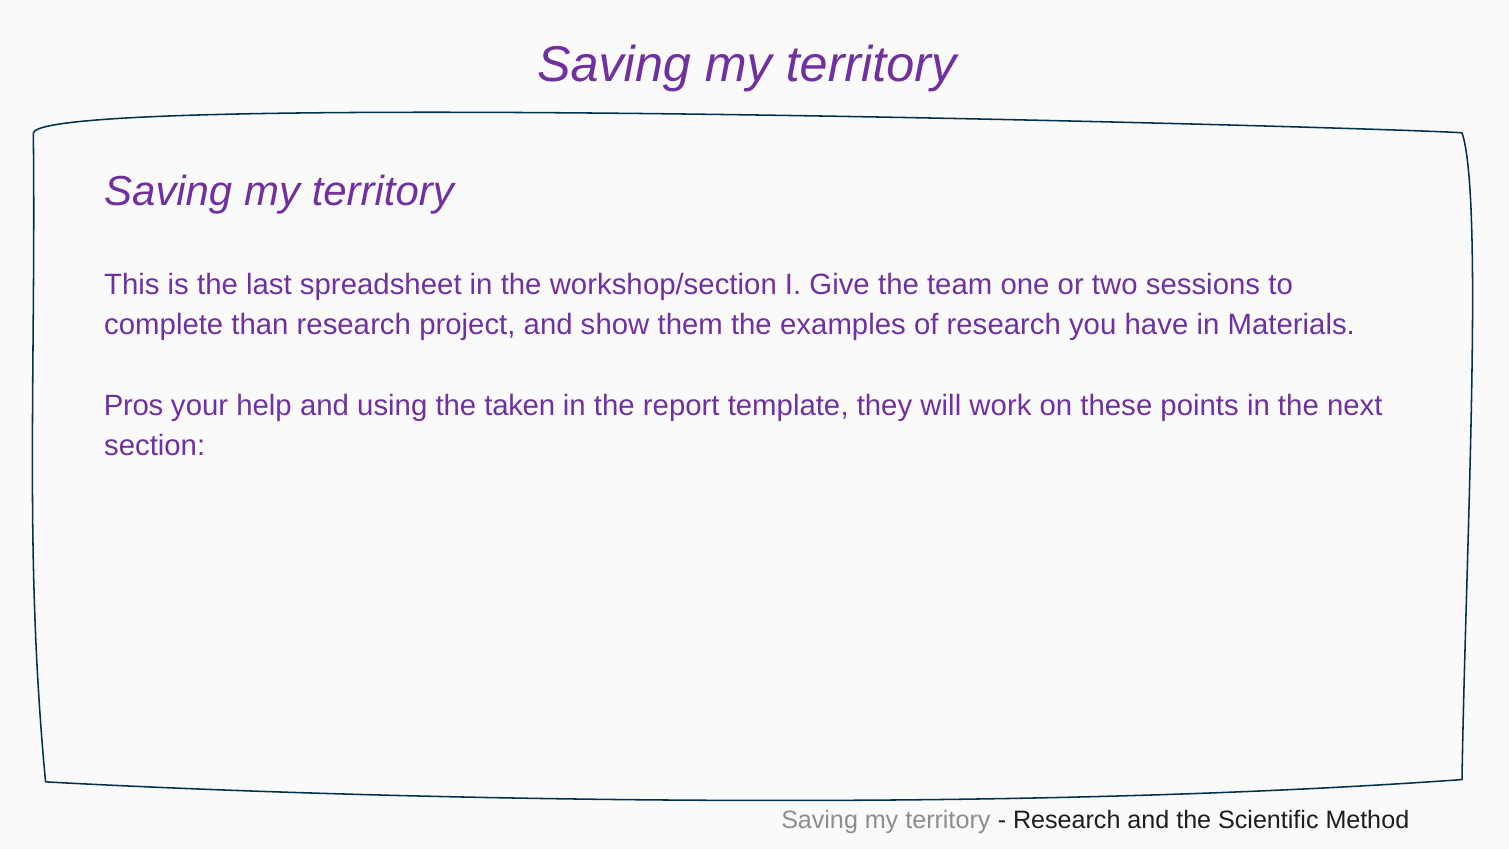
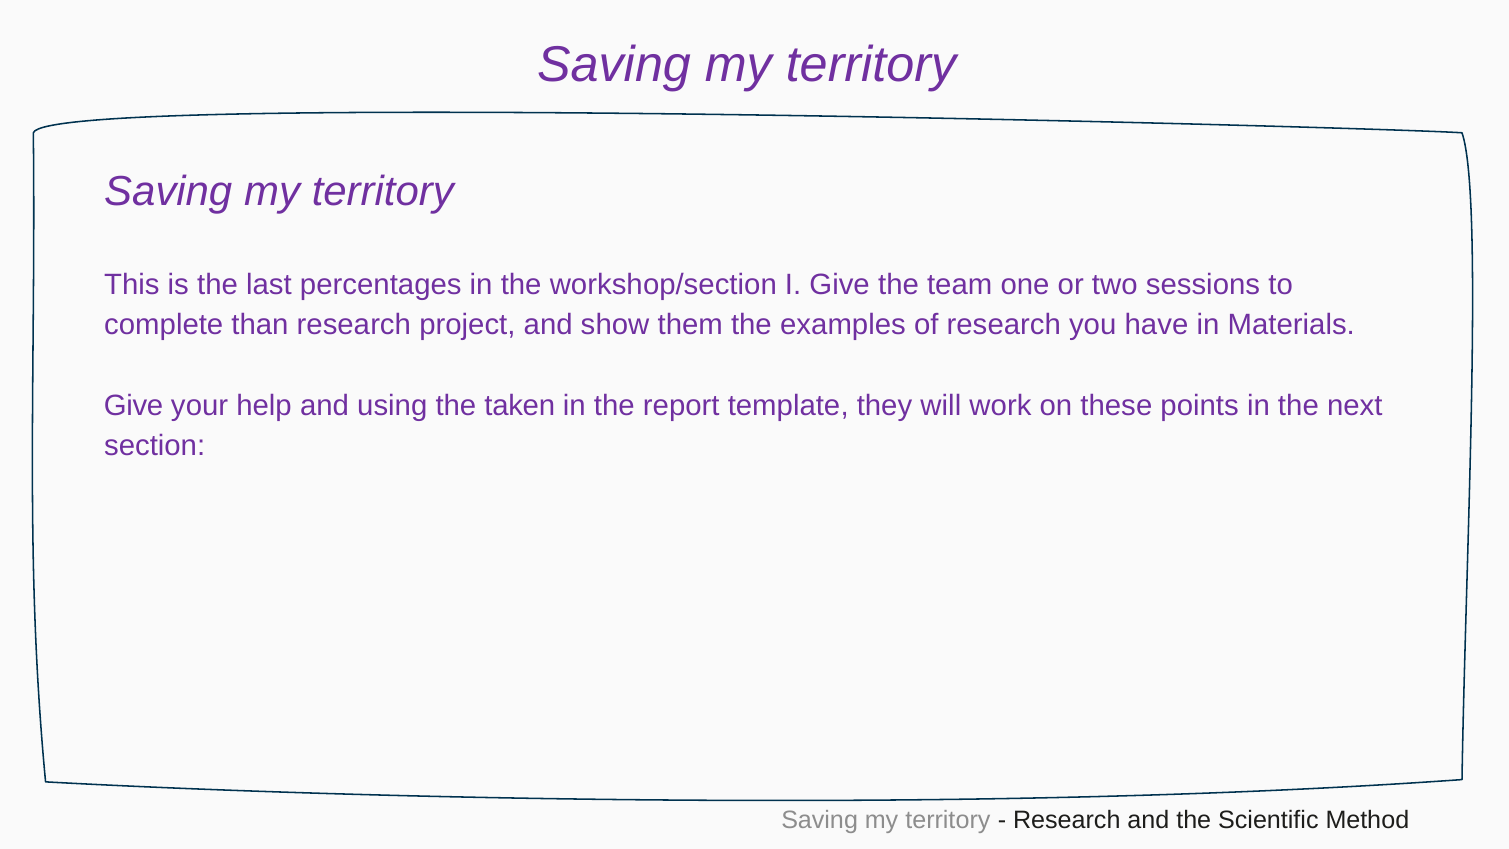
spreadsheet: spreadsheet -> percentages (381, 284)
Pros: Pros -> Give (134, 406)
